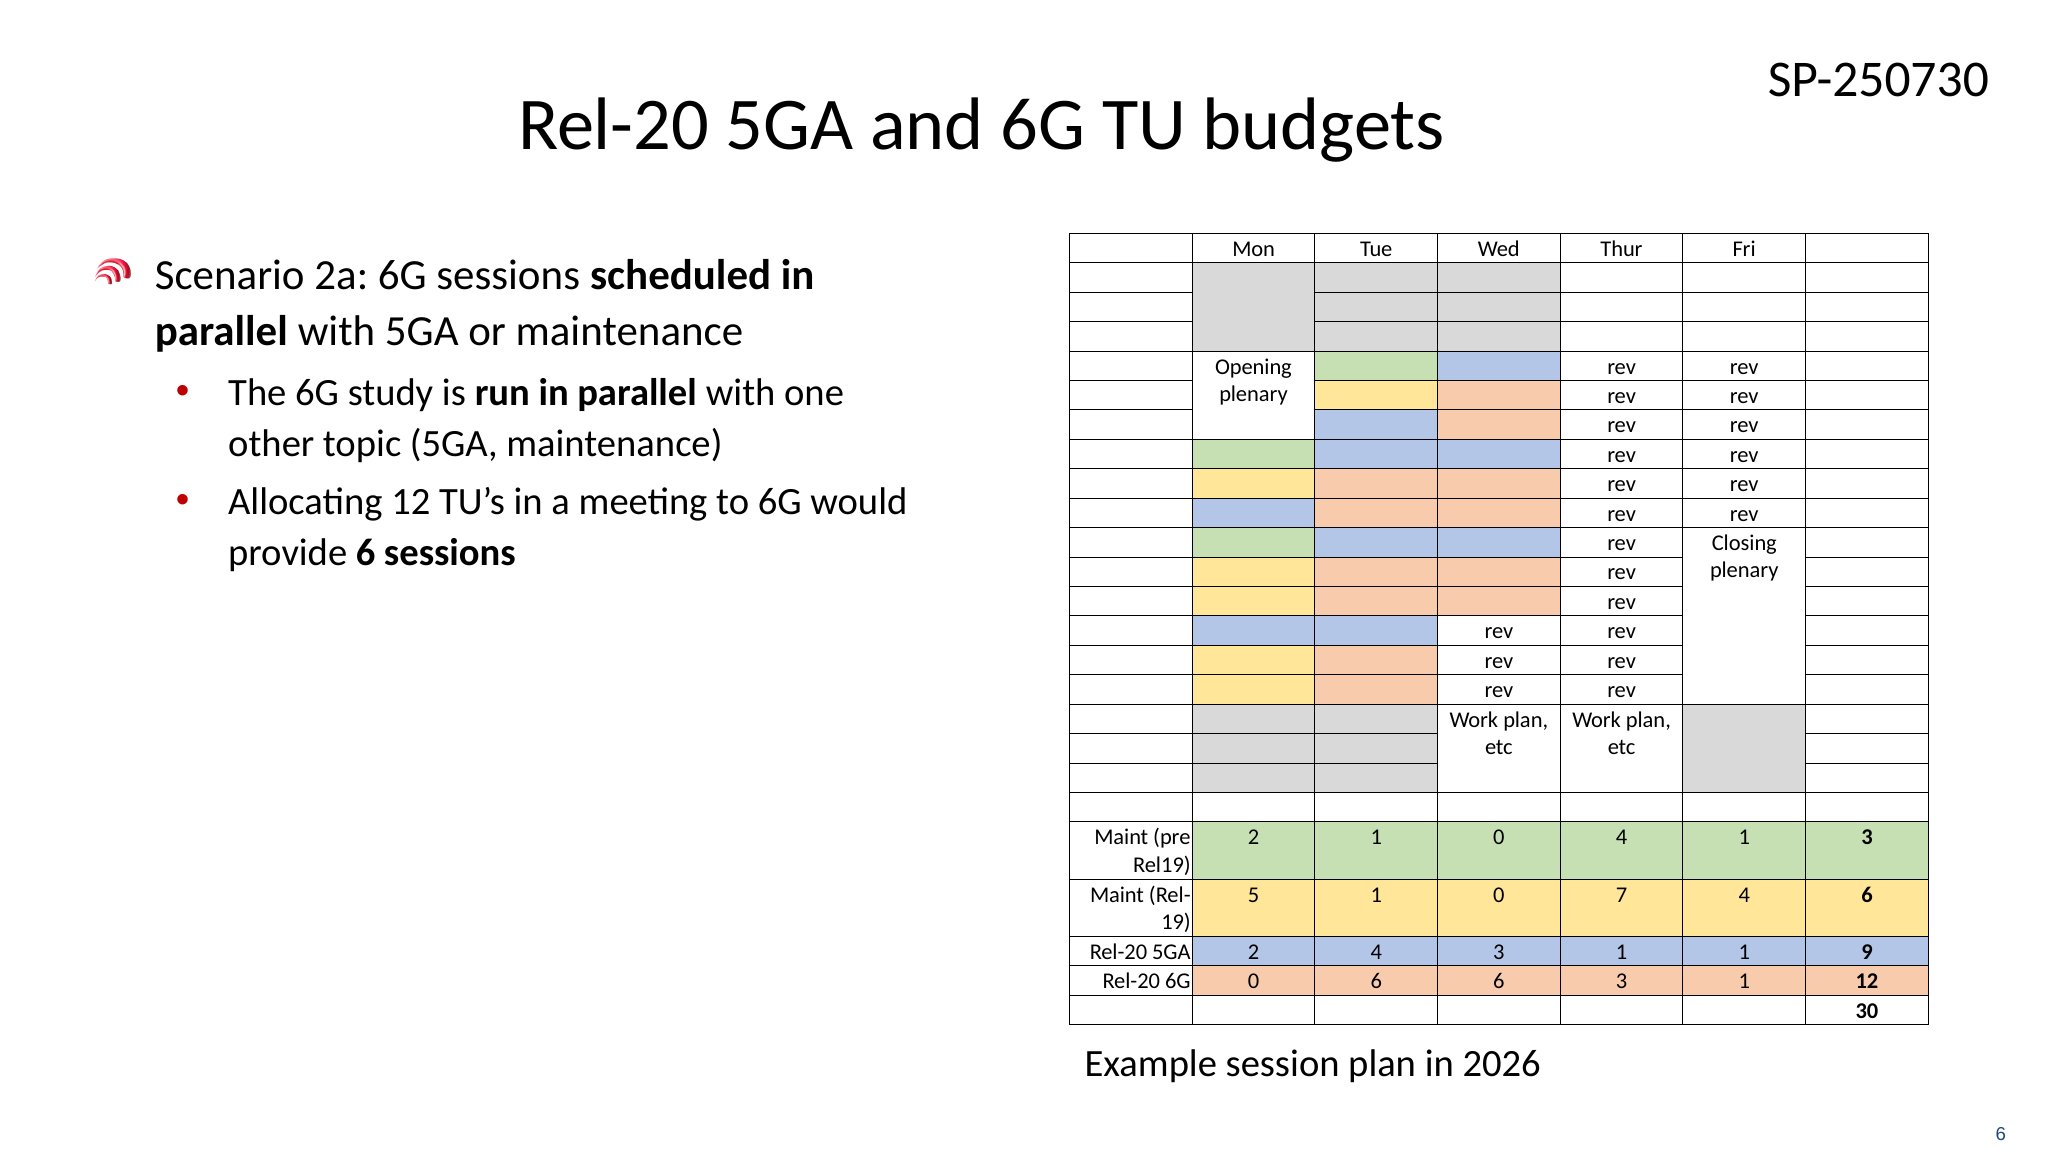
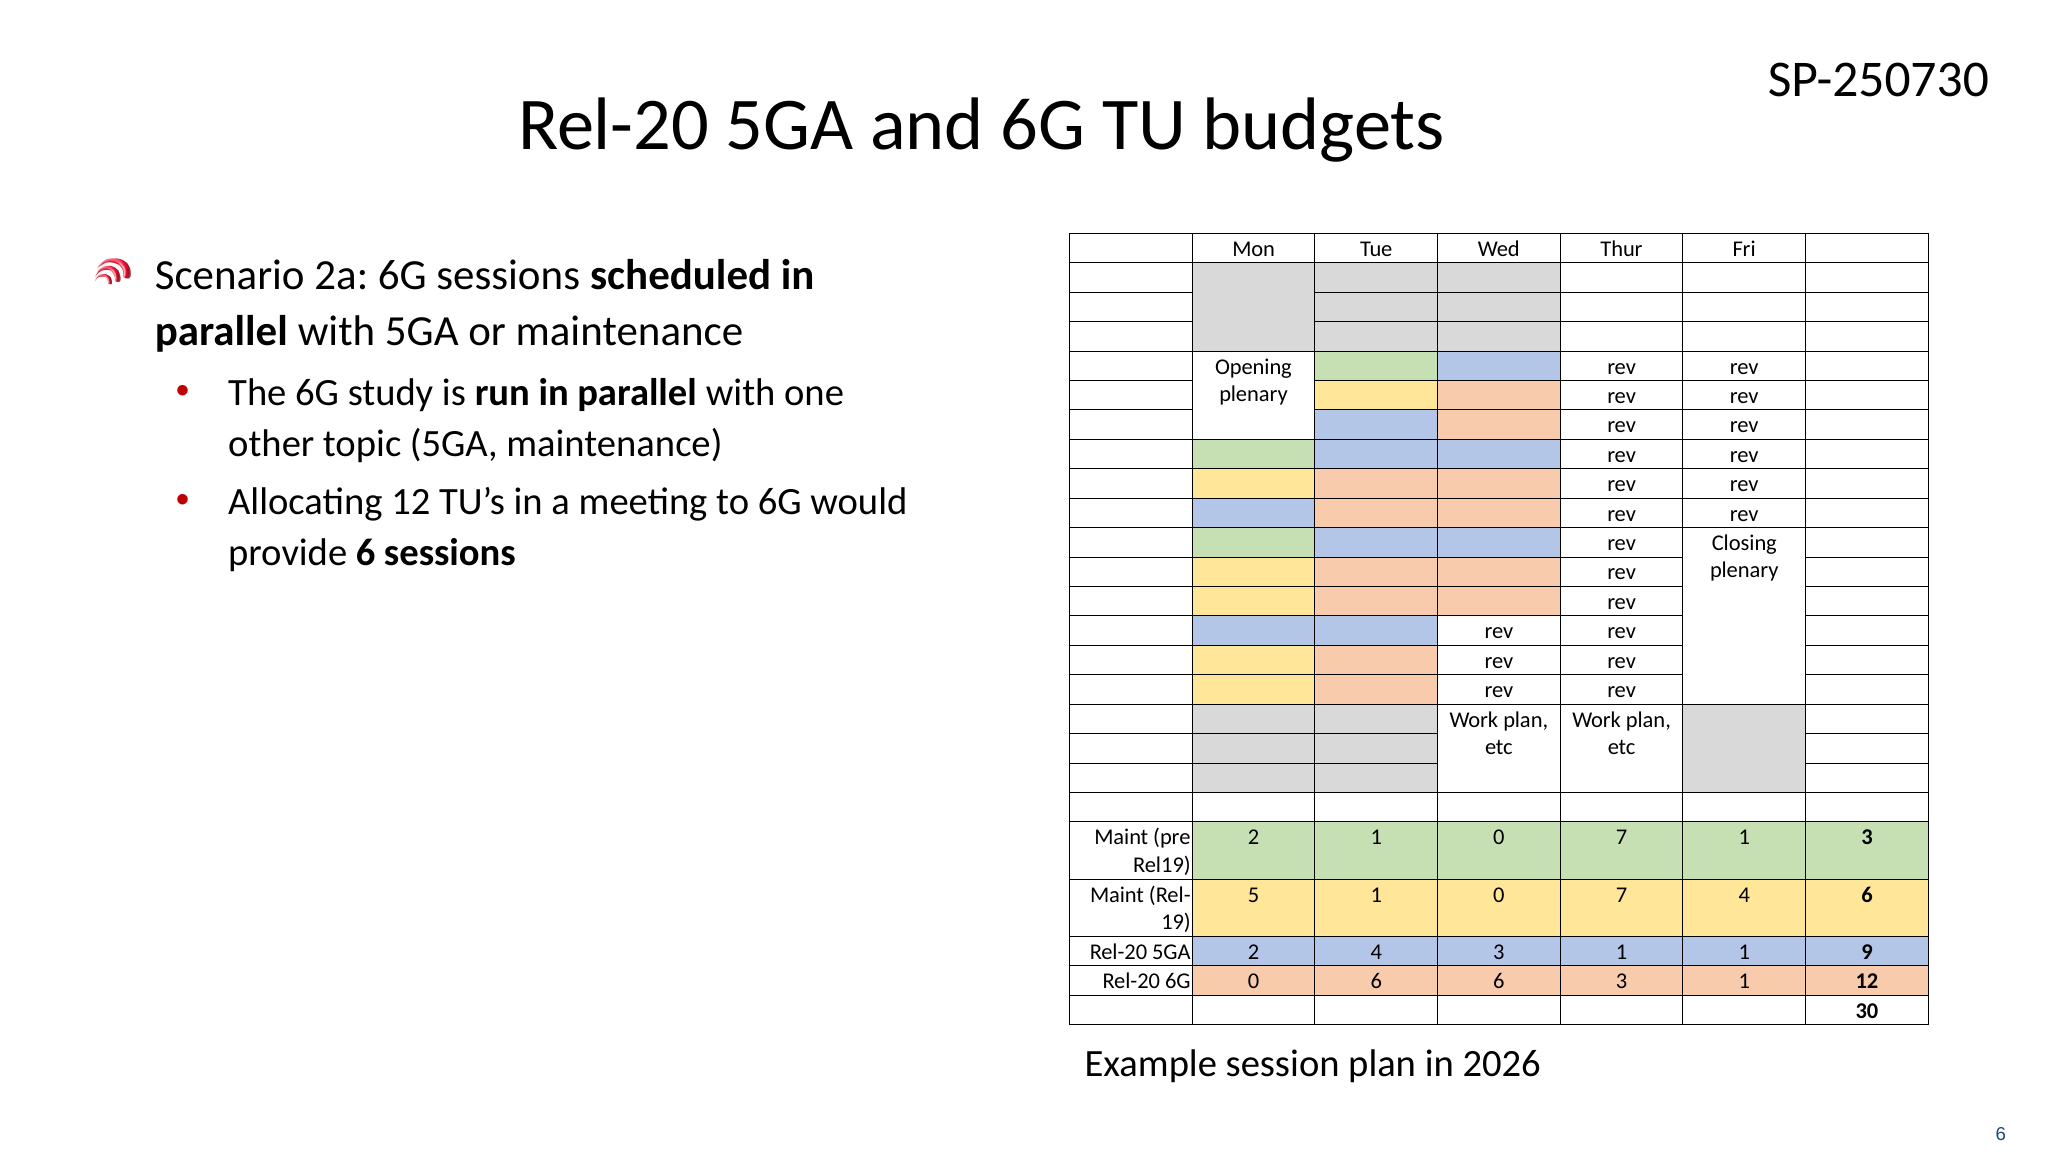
2 1 0 4: 4 -> 7 (1622, 837)
